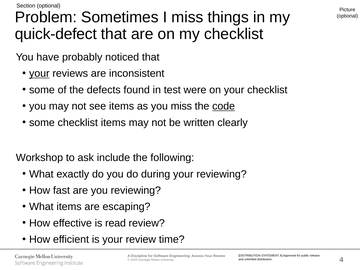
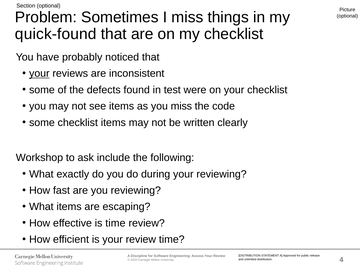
quick-defect: quick-defect -> quick-found (56, 34)
code underline: present -> none (224, 106)
is read: read -> time (115, 223)
